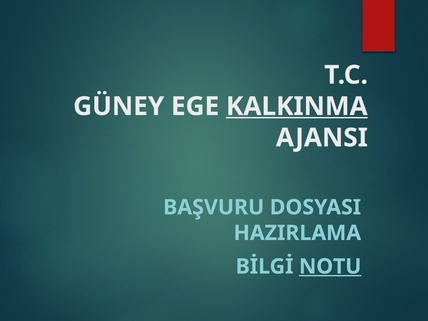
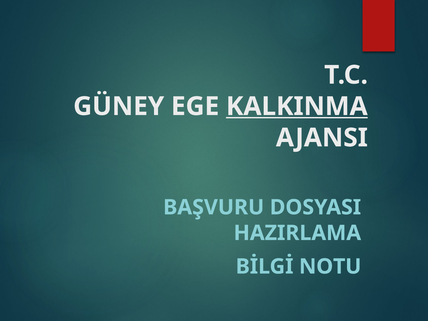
NOTU underline: present -> none (330, 267)
